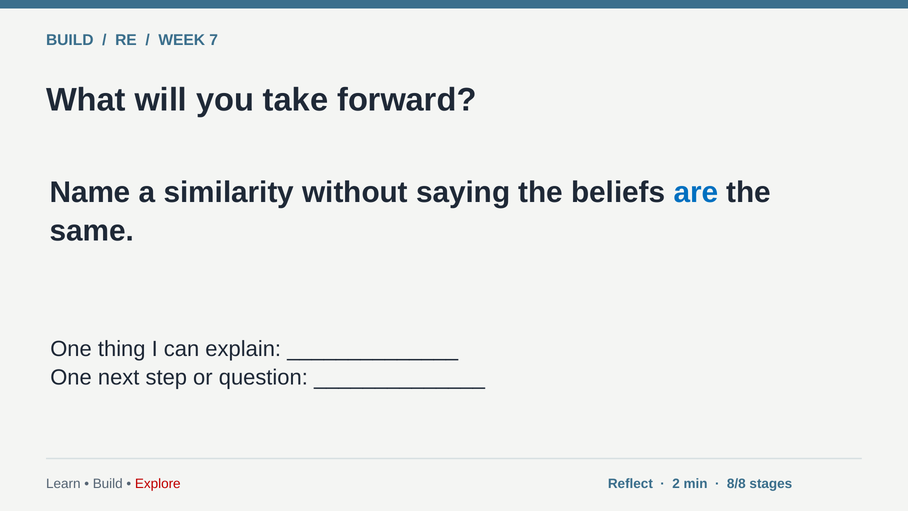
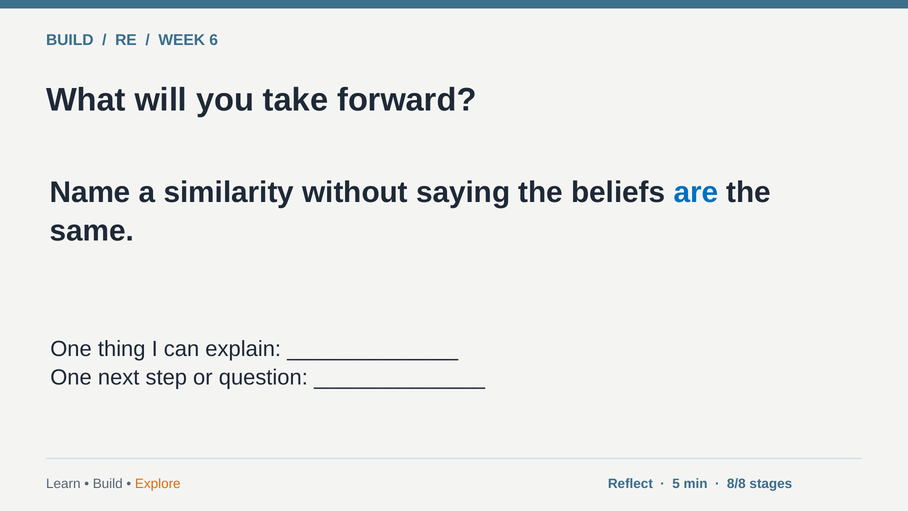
7: 7 -> 6 (214, 40)
Explore colour: red -> orange (158, 483)
2: 2 -> 5 (676, 483)
